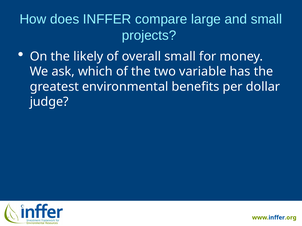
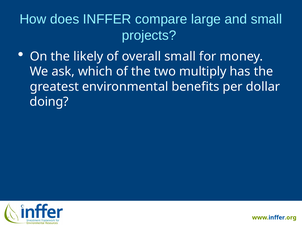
variable: variable -> multiply (203, 72)
judge: judge -> doing (49, 102)
